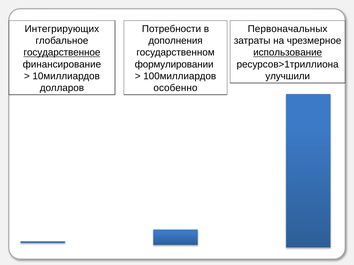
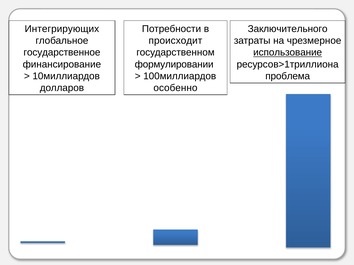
Первоначальных: Первоначальных -> Заключительного (288, 29)
дополнения: дополнения -> происходит (175, 41)
государственное underline: present -> none (62, 53)
улучшили: улучшили -> проблема (288, 76)
